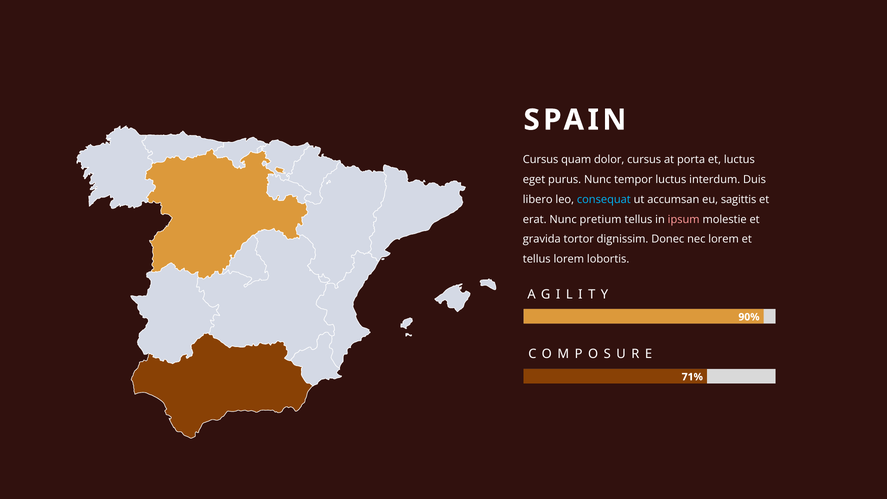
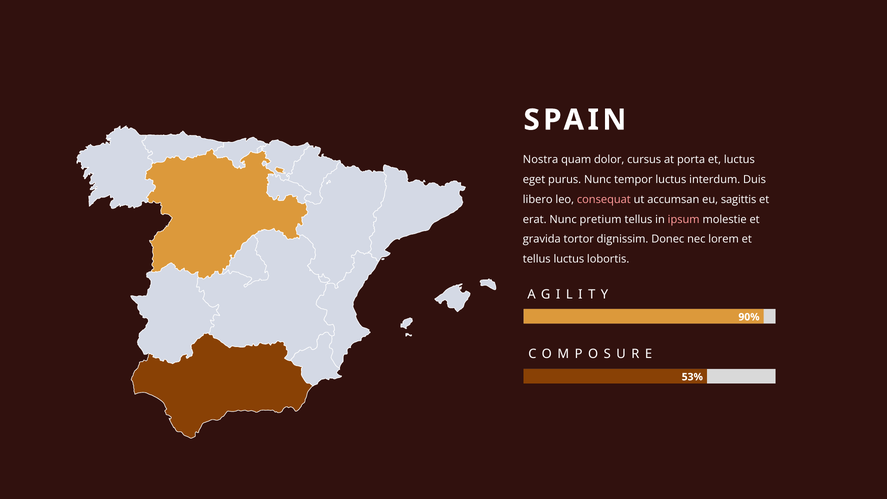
Cursus: Cursus -> Nostra (541, 160)
consequat colour: light blue -> pink (604, 199)
tellus lorem: lorem -> luctus (569, 259)
71%: 71% -> 53% (692, 377)
